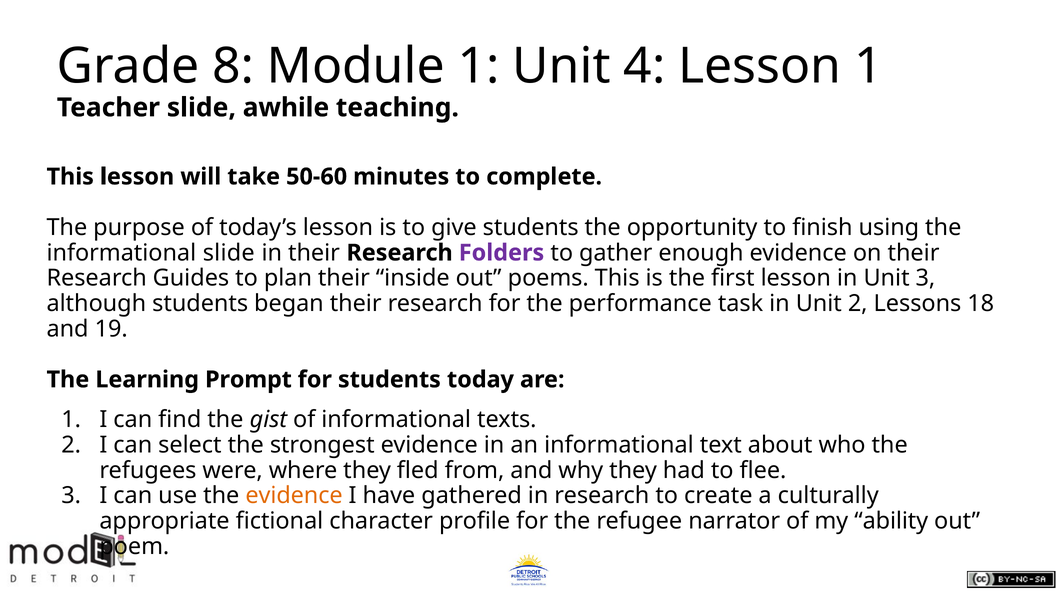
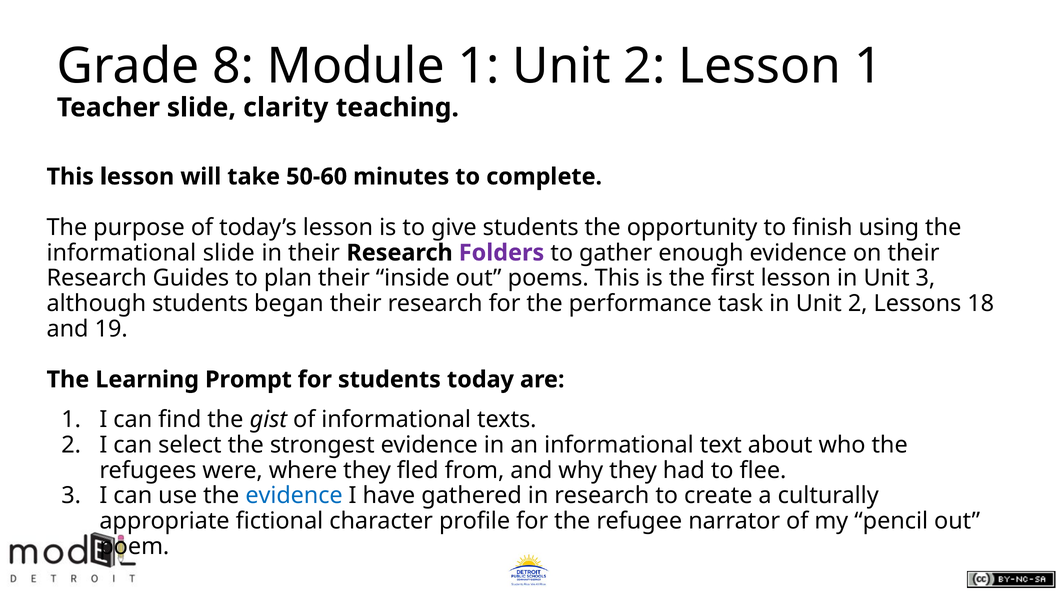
1 Unit 4: 4 -> 2 (644, 66)
awhile: awhile -> clarity (286, 108)
evidence colour: orange -> blue (294, 495)
ability: ability -> pencil (891, 521)
